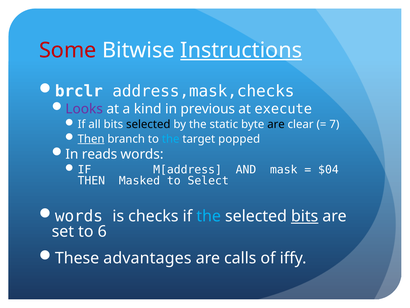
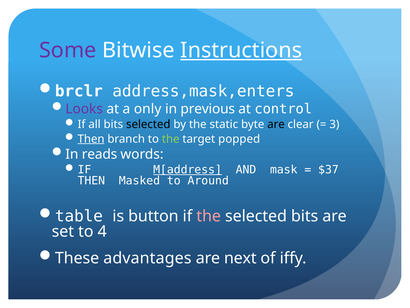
Some colour: red -> purple (68, 50)
address,mask,checks: address,mask,checks -> address,mask,enters (203, 91)
kind: kind -> only (148, 109)
execute: execute -> control (283, 109)
7: 7 -> 3 (334, 124)
the colour: light blue -> light green (171, 139)
M[address underline: none -> present (188, 170)
$04: $04 -> $37 (328, 170)
Select: Select -> Around (208, 181)
words: words -> table (79, 216)
checks: checks -> button (153, 216)
the colour: light blue -> pink (209, 216)
bits underline: present -> none (305, 216)
6: 6 -> 4 (102, 231)
calls: calls -> next (240, 258)
